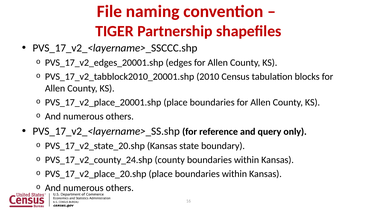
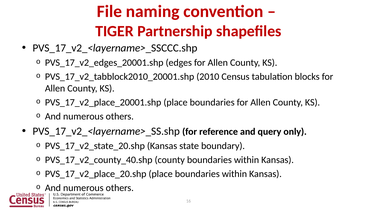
PVS_17_v2_county_24.shp: PVS_17_v2_county_24.shp -> PVS_17_v2_county_40.shp (99, 160)
